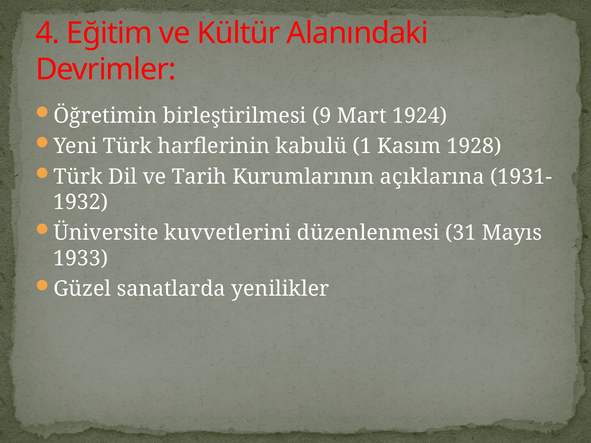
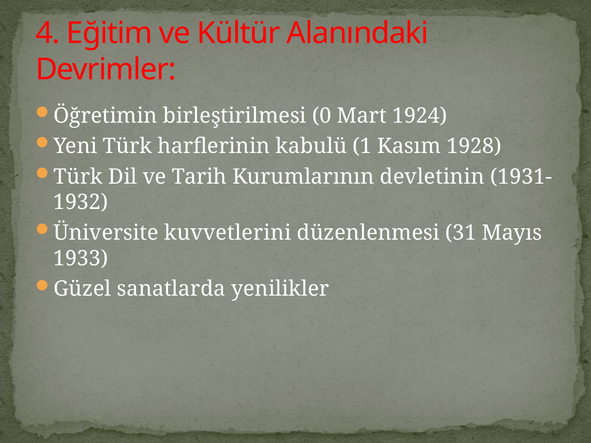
9: 9 -> 0 (322, 116)
açıklarına: açıklarına -> devletinin (432, 177)
